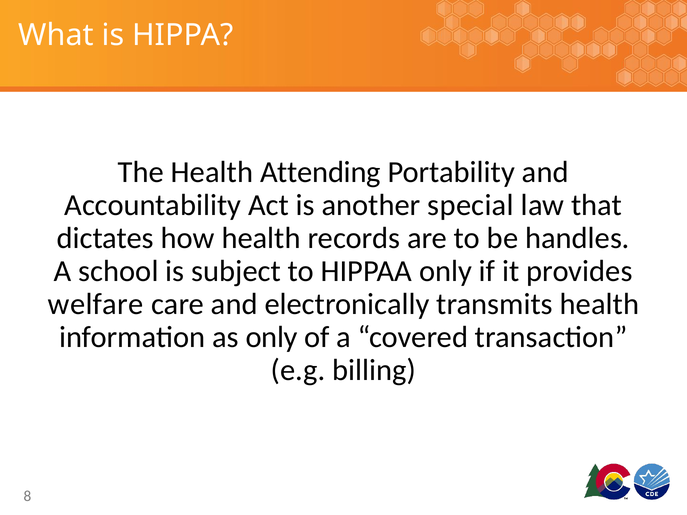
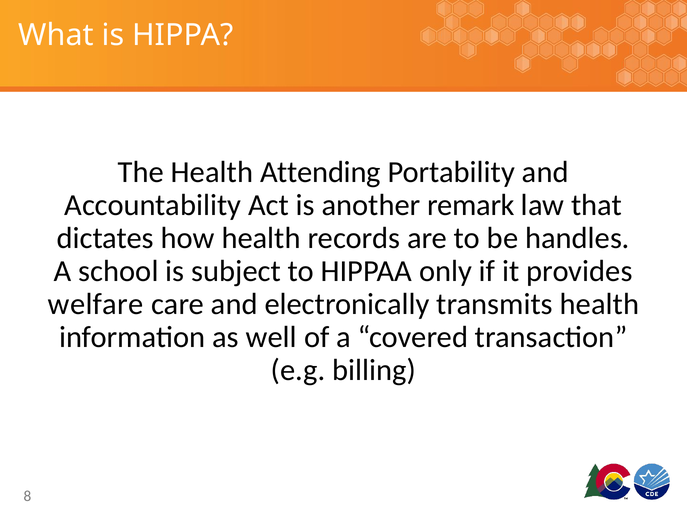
special: special -> remark (471, 205)
as only: only -> well (271, 337)
